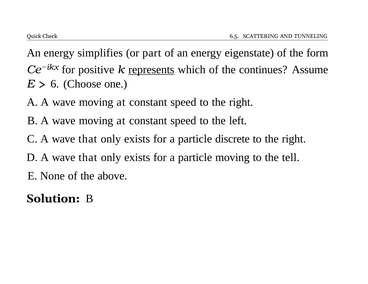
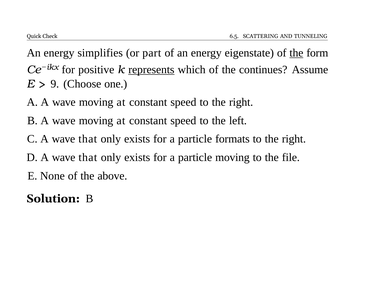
the underline: none -> present (296, 53)
6: 6 -> 9 (55, 84)
discrete: discrete -> formats (232, 139)
tell: tell -> file (291, 158)
